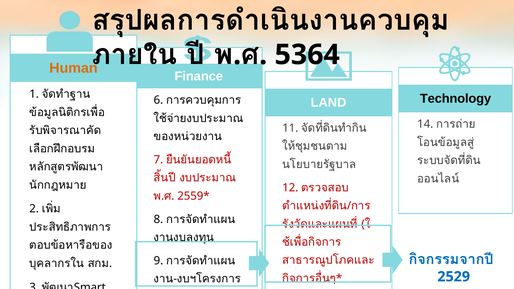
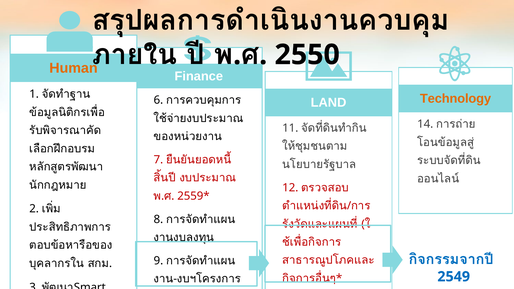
5364: 5364 -> 2550 (307, 55)
Technology colour: black -> orange (456, 99)
2529: 2529 -> 2549 (454, 277)
